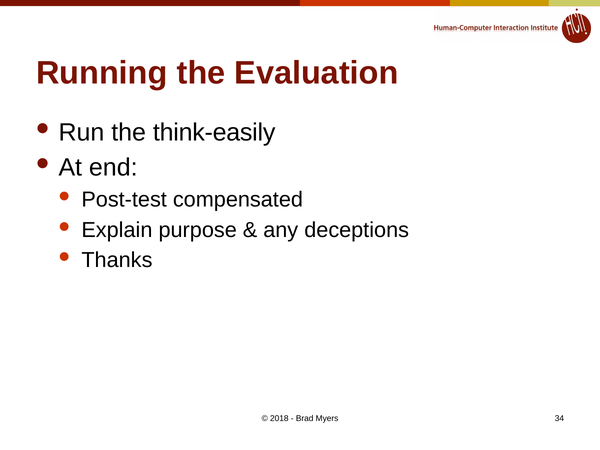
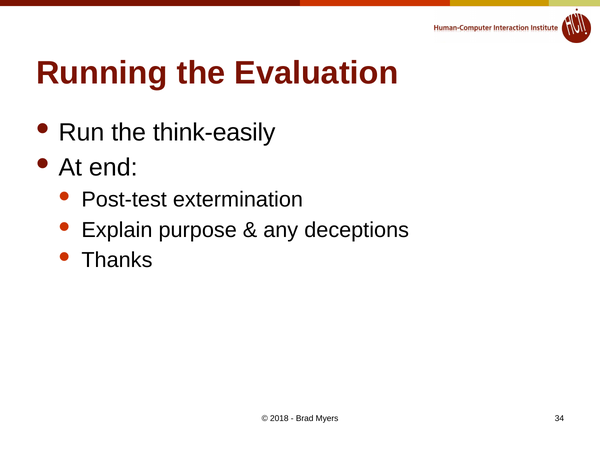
compensated: compensated -> extermination (238, 200)
